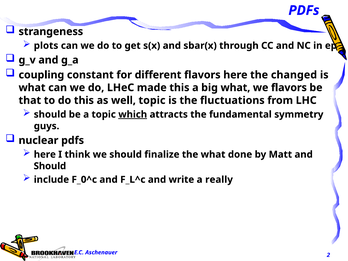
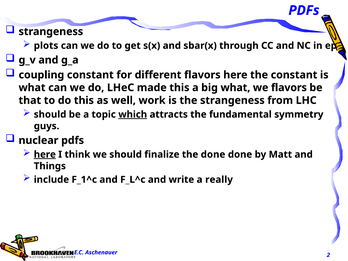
the changed: changed -> constant (294, 75)
well topic: topic -> work (152, 100)
the fluctuations: fluctuations -> strangeness (232, 100)
here underline: none -> present (45, 154)
the what: what -> done (213, 154)
Should: Should -> Things (50, 166)
F_0^c: F_0^c -> F_1^c (84, 180)
